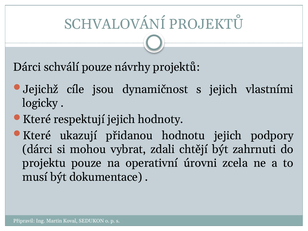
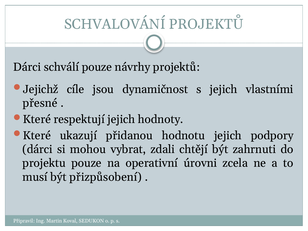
logicky: logicky -> přesné (40, 103)
dokumentace: dokumentace -> přizpůsobení (106, 177)
